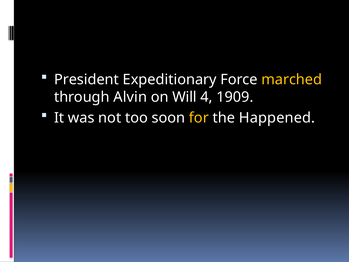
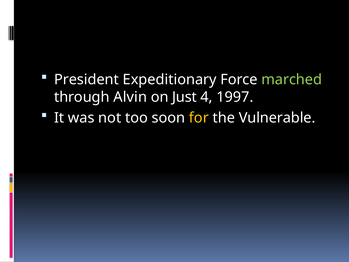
marched colour: yellow -> light green (292, 80)
Will: Will -> Just (185, 97)
1909: 1909 -> 1997 (235, 97)
Happened: Happened -> Vulnerable (277, 118)
